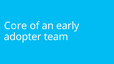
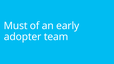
Core: Core -> Must (16, 26)
